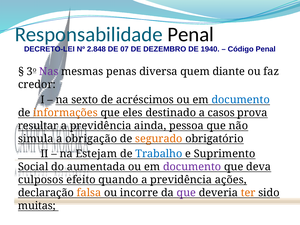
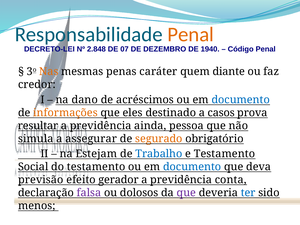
Penal colour: black -> orange (191, 34)
Nas colour: purple -> orange (49, 72)
diversa: diversa -> caráter (158, 72)
sexto: sexto -> dano (85, 100)
obrigação: obrigação -> assegurar (91, 139)
e Suprimento: Suprimento -> Testamento (224, 154)
do aumentada: aumentada -> testamento (96, 167)
documento colour: purple -> blue (192, 167)
culposos: culposos -> previsão (41, 180)
quando: quando -> gerador (119, 180)
ações: ações -> conta (231, 180)
falsa colour: orange -> purple (89, 193)
incorre: incorre -> dolosos (139, 193)
ter colour: orange -> blue (248, 193)
muitas: muitas -> menos (37, 206)
